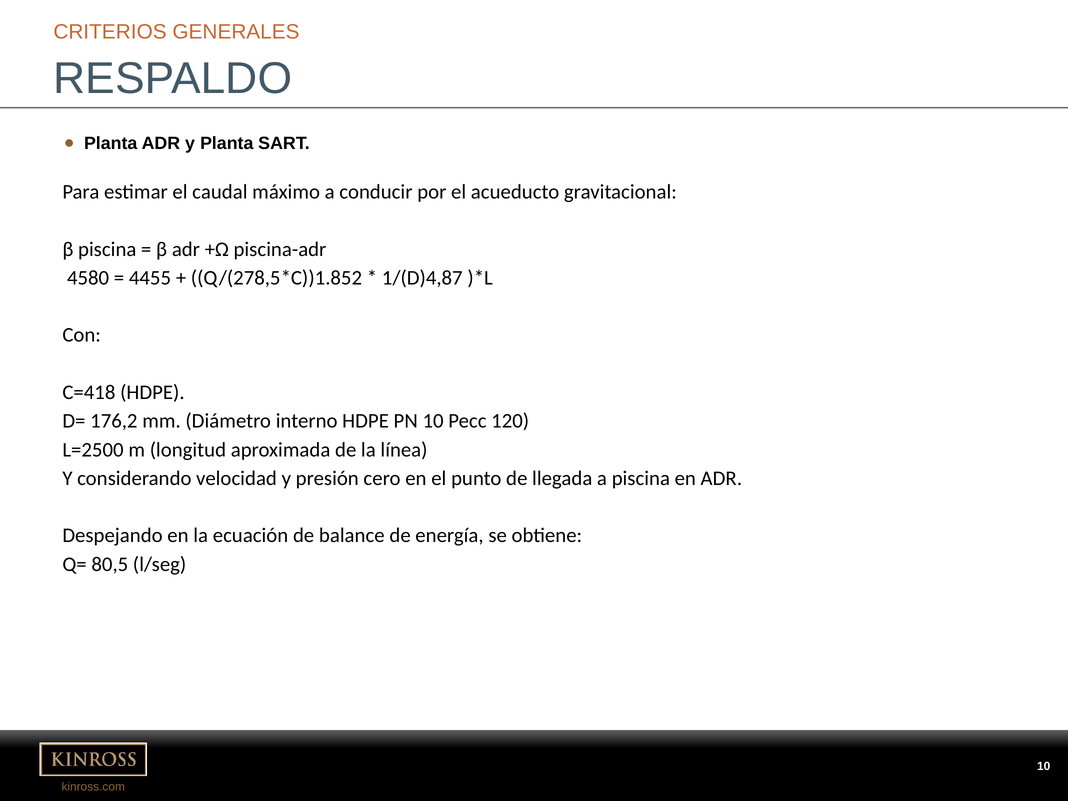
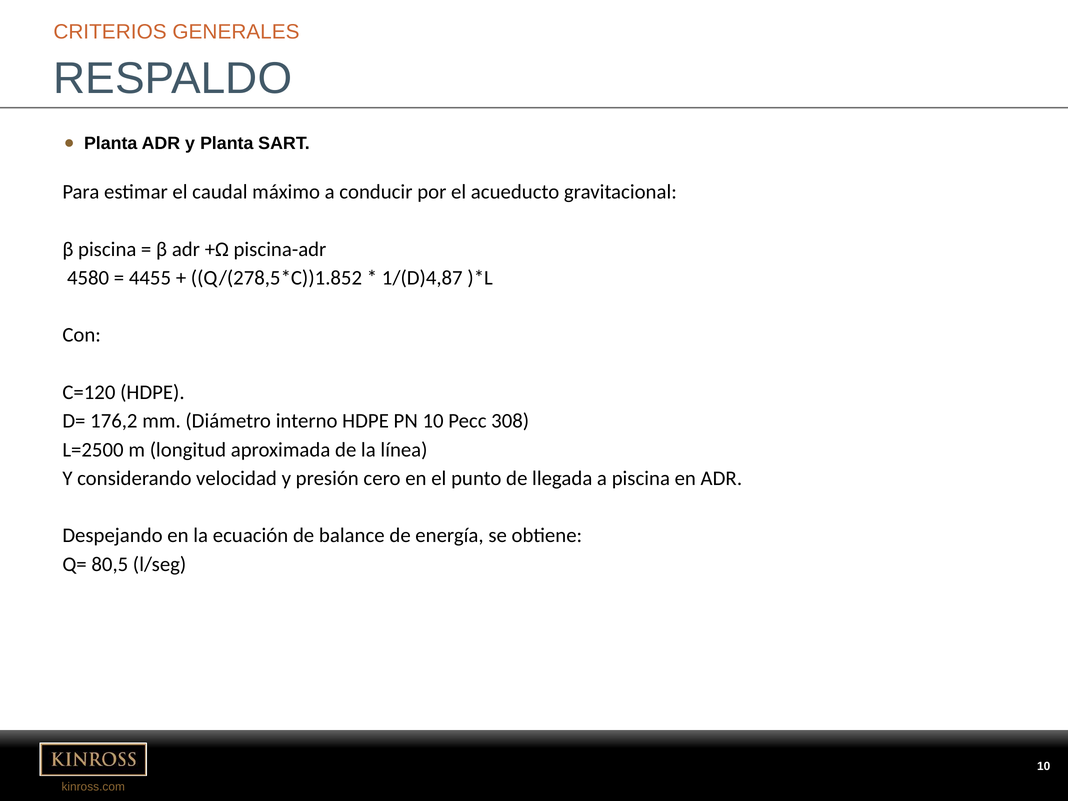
C=418: C=418 -> C=120 (89, 392)
120: 120 -> 308 (510, 421)
